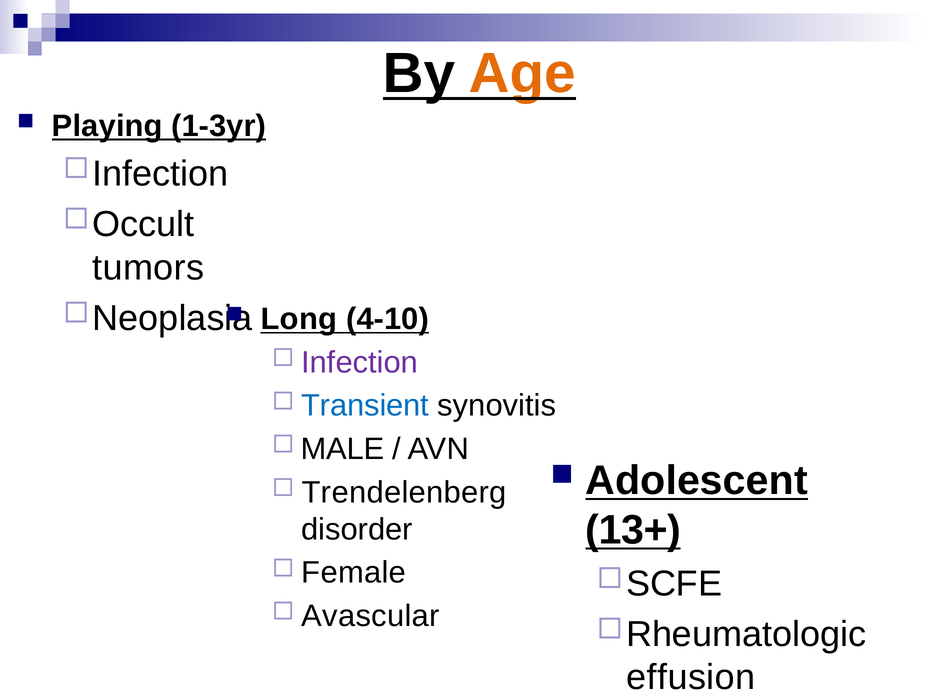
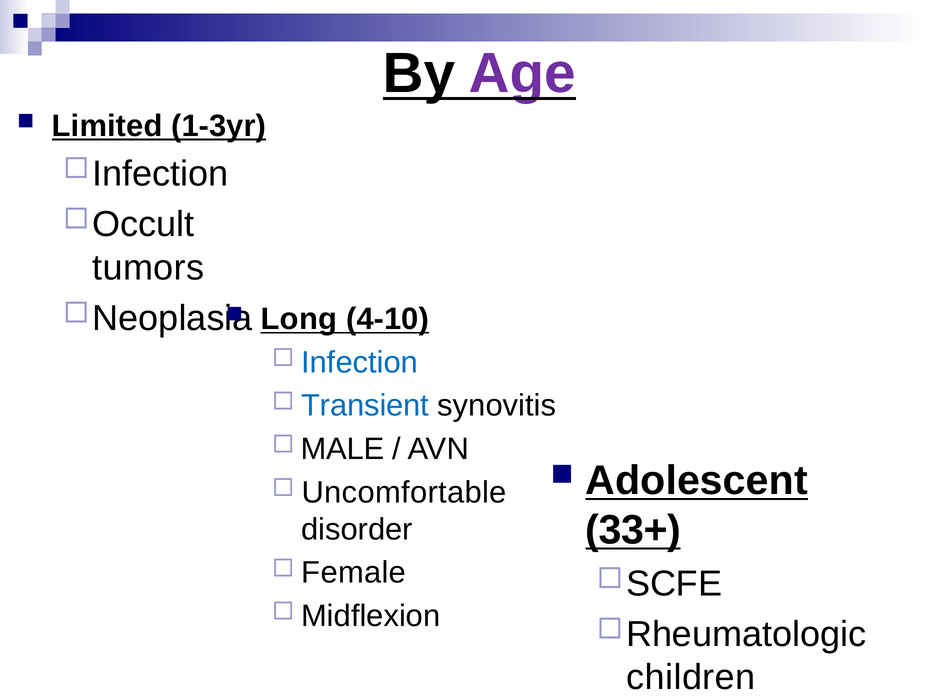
Age colour: orange -> purple (522, 74)
Playing: Playing -> Limited (107, 126)
Infection colour: purple -> blue (360, 362)
Trendelenberg: Trendelenberg -> Uncomfortable (404, 492)
13+: 13+ -> 33+ (633, 530)
Avascular: Avascular -> Midflexion (371, 616)
effusion: effusion -> children (691, 678)
